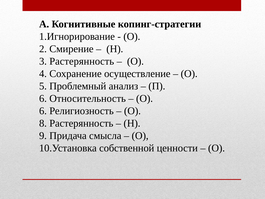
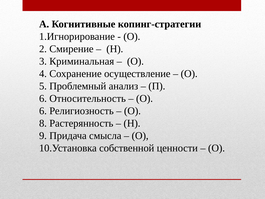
3 Растерянность: Растерянность -> Криминальная (82, 61)
